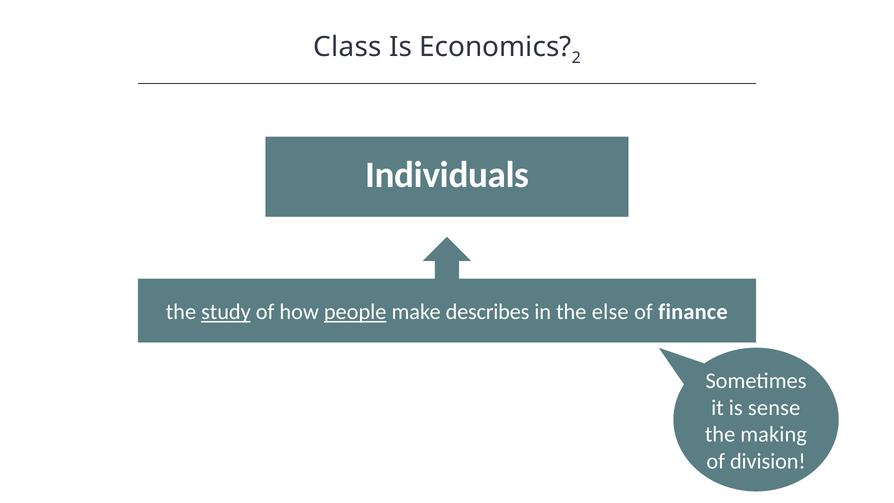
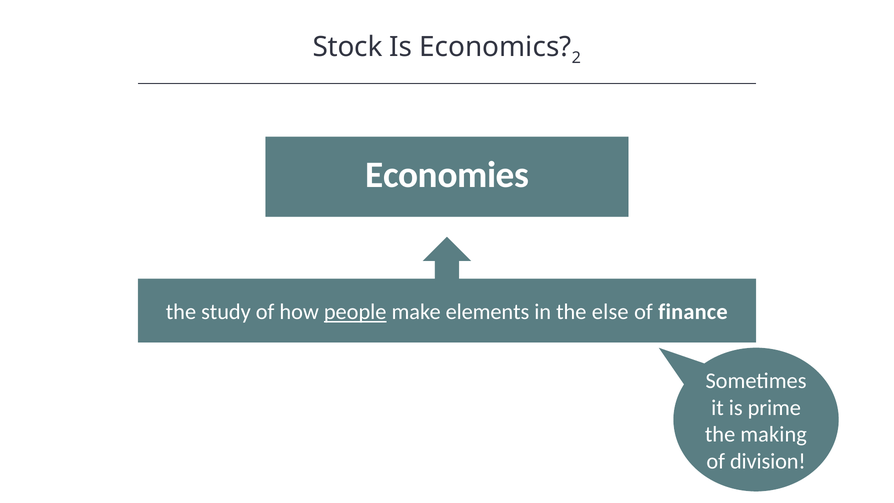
Class: Class -> Stock (348, 47)
Individuals: Individuals -> Economies (447, 175)
study underline: present -> none (226, 312)
describes: describes -> elements (487, 312)
sense: sense -> prime (774, 408)
